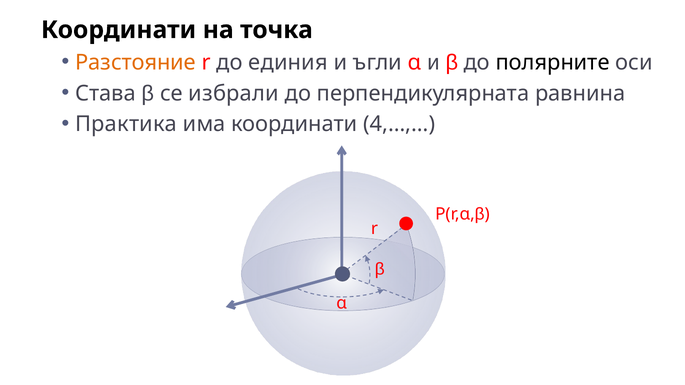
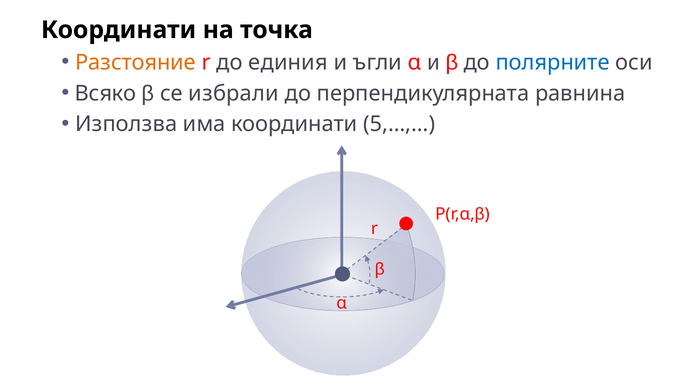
полярните colour: black -> blue (553, 62)
Става: Става -> Всяко (106, 93)
Практика: Практика -> Използва (126, 124)
4,…,…: 4,…,… -> 5,…,… (399, 124)
